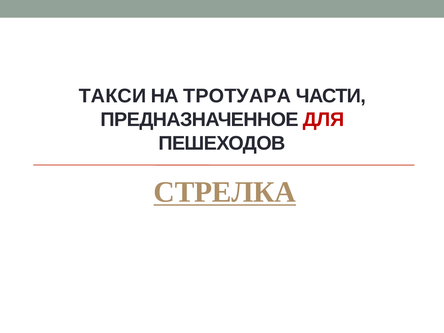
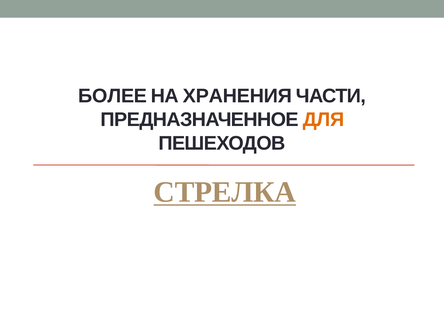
ТАКСИ: ТАКСИ -> БОЛЕЕ (113, 96)
ТРОТУАРА: ТРОТУАРА -> ХРАНЕНИЯ (237, 96)
ДЛЯ colour: red -> orange (324, 120)
